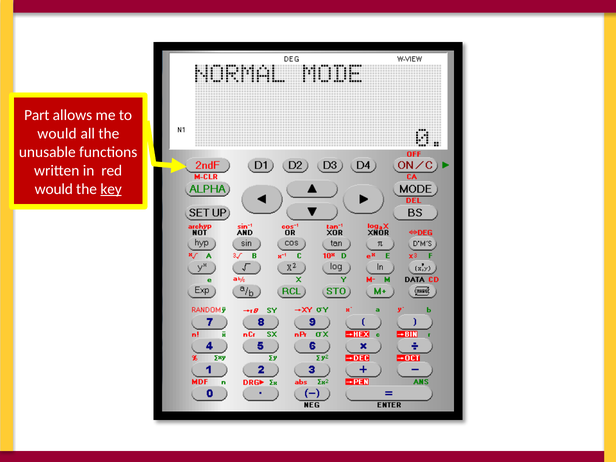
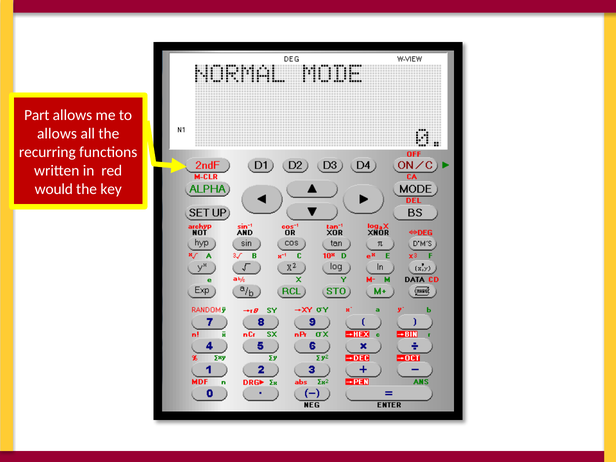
would: would -> allows (57, 134)
unusable: unusable -> recurring (47, 152)
key underline: present -> none (111, 189)
